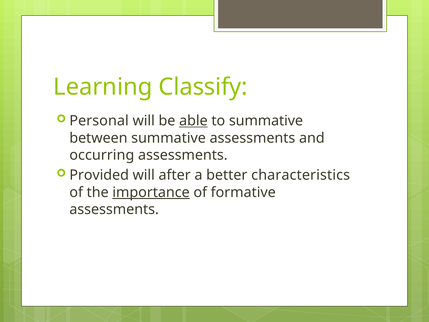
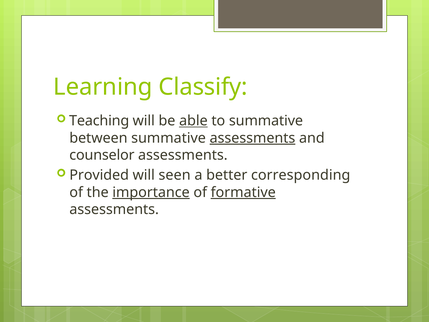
Personal: Personal -> Teaching (99, 121)
assessments underline: none -> present (252, 138)
occurring: occurring -> counselor (102, 155)
after: after -> seen (175, 175)
characteristics: characteristics -> corresponding (301, 175)
formative underline: none -> present (243, 192)
